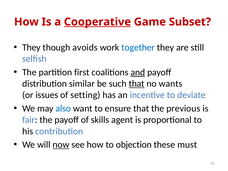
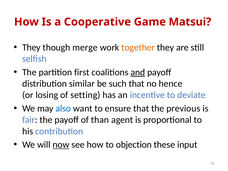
Cooperative underline: present -> none (97, 22)
Subset: Subset -> Matsui (190, 22)
avoids: avoids -> merge (85, 47)
together colour: blue -> orange (138, 47)
that underline: present -> none (137, 84)
wants: wants -> hence (171, 84)
issues: issues -> losing (47, 95)
skills: skills -> than (100, 120)
must: must -> input (187, 145)
